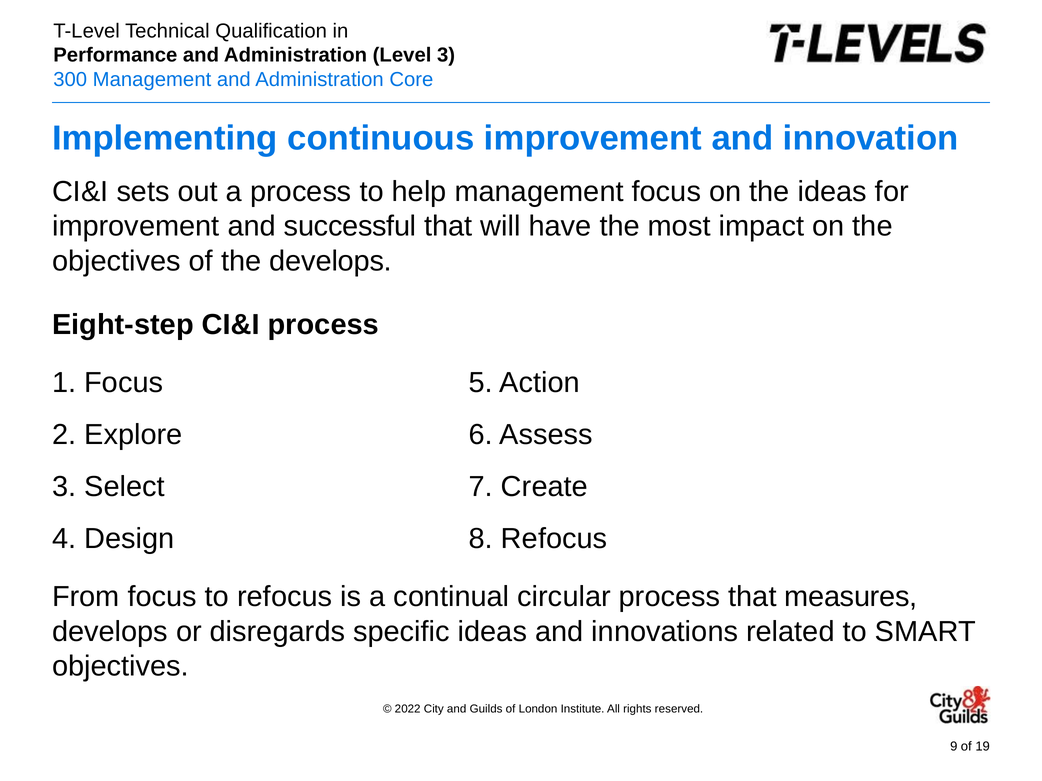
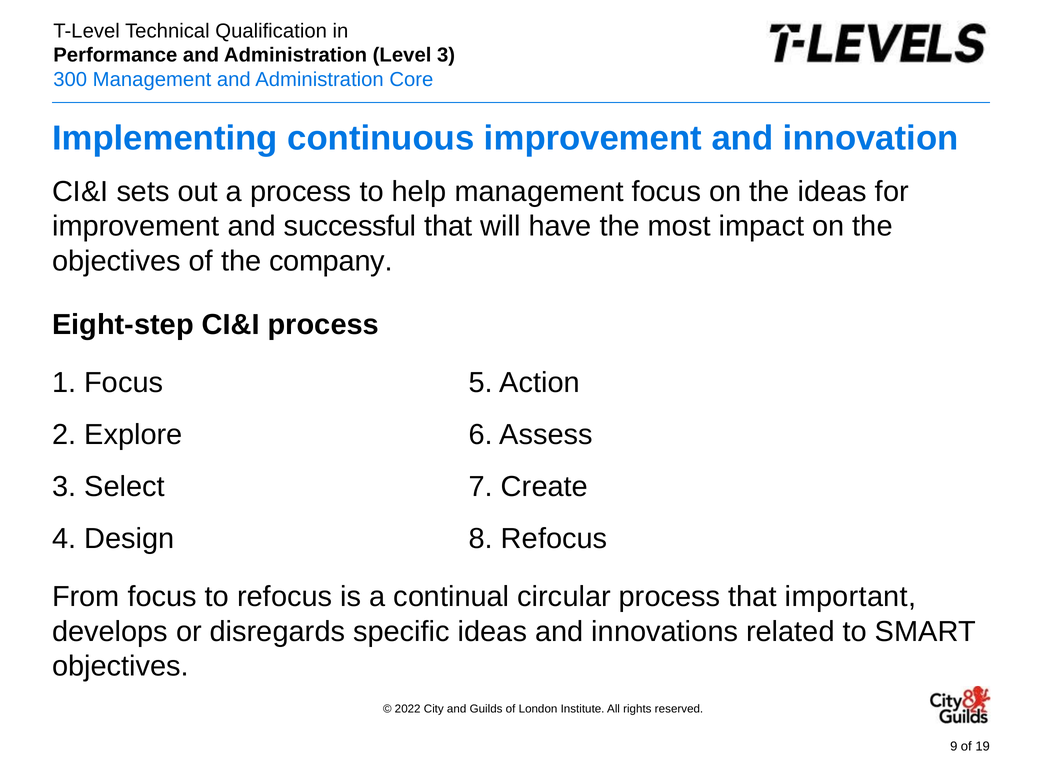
the develops: develops -> company (331, 261)
measures: measures -> important (851, 597)
